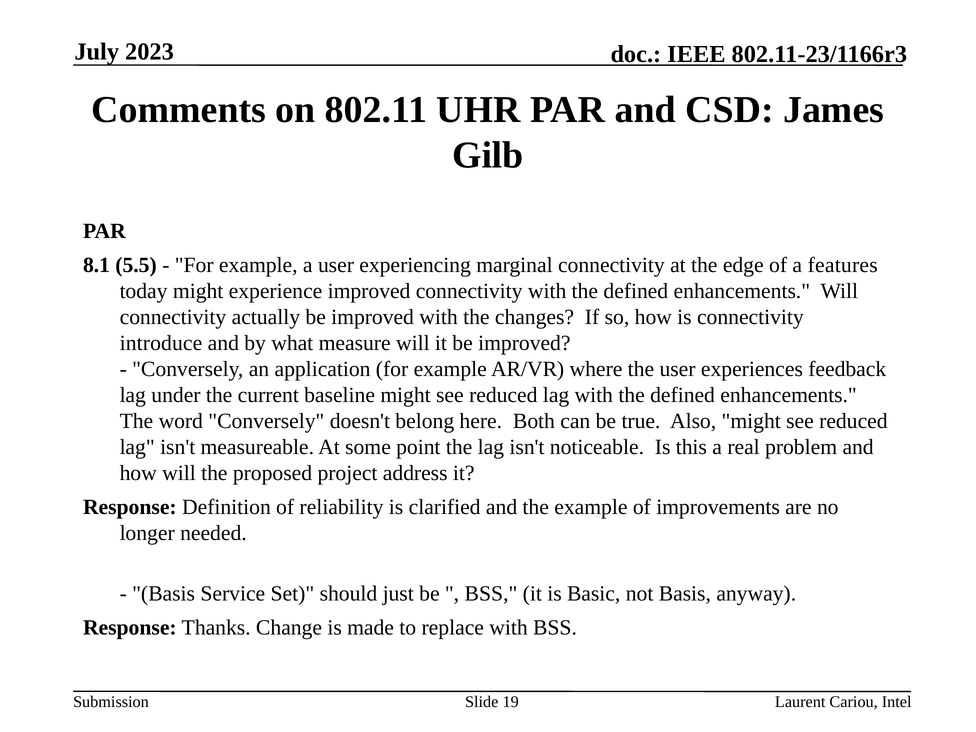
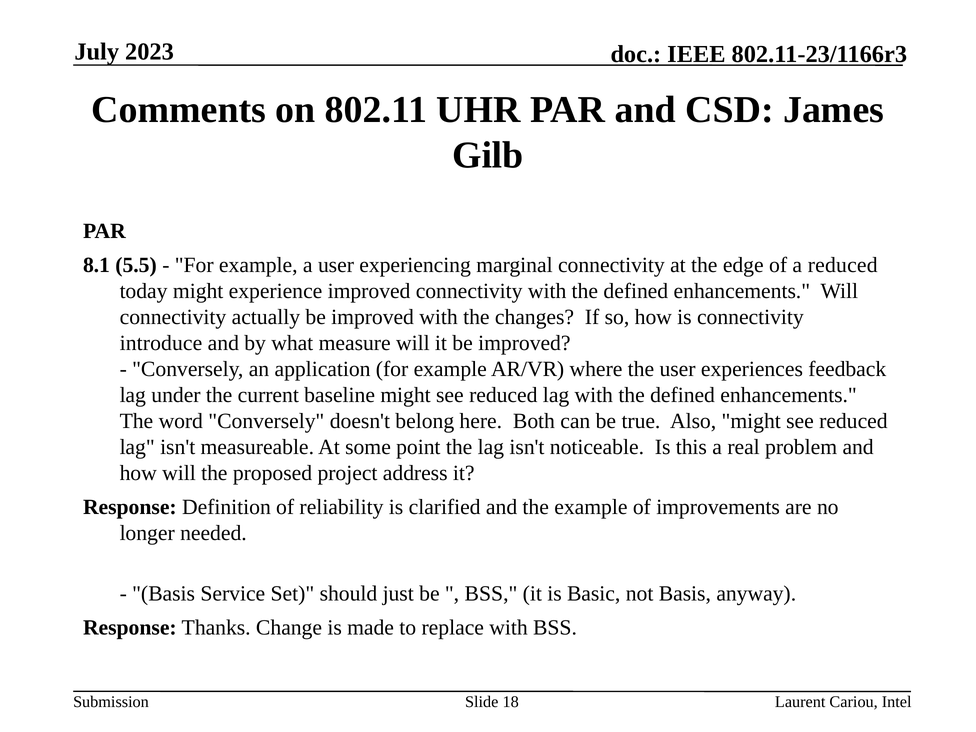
a features: features -> reduced (843, 265)
19: 19 -> 18 (511, 702)
